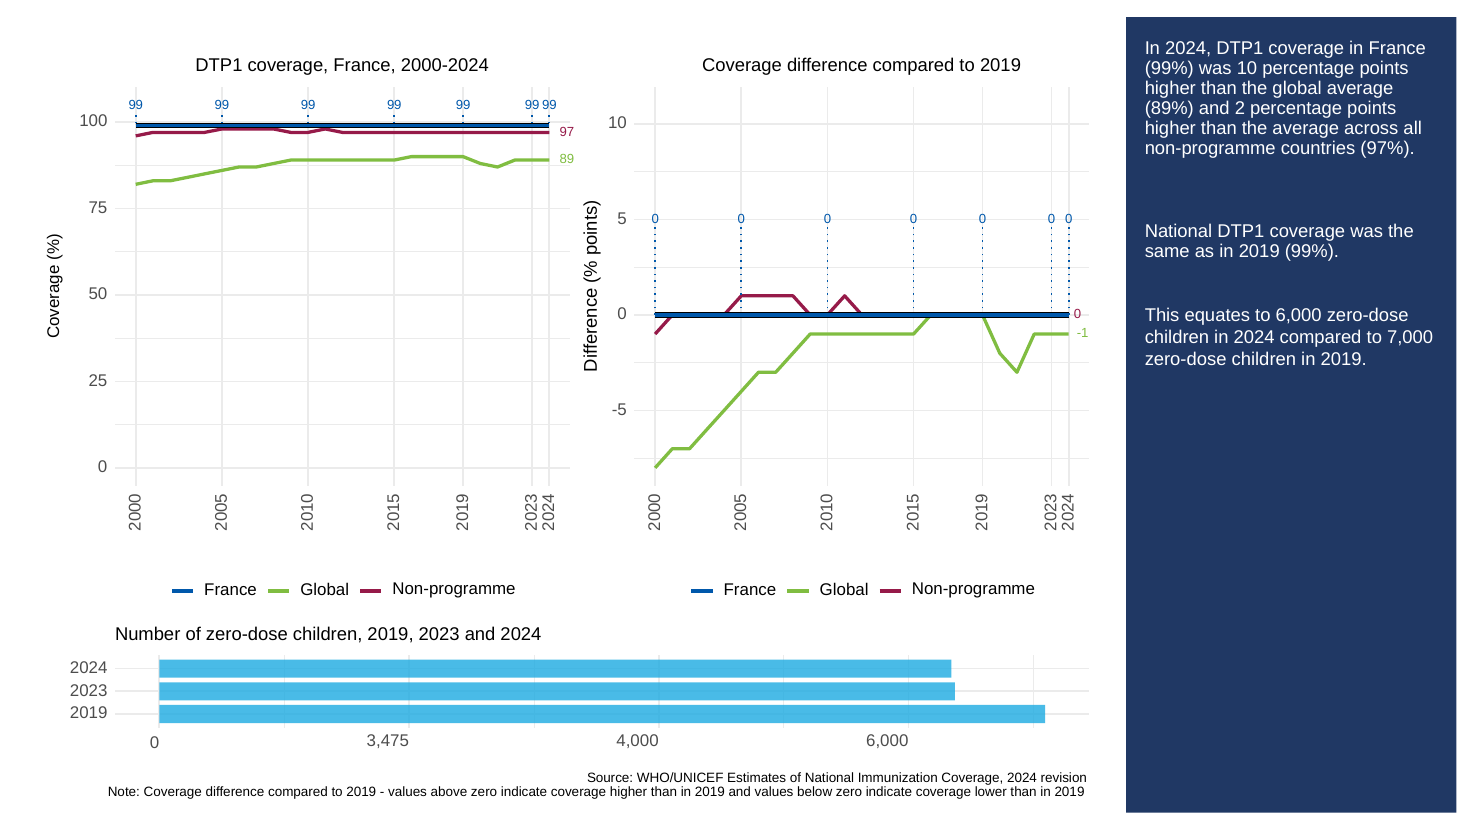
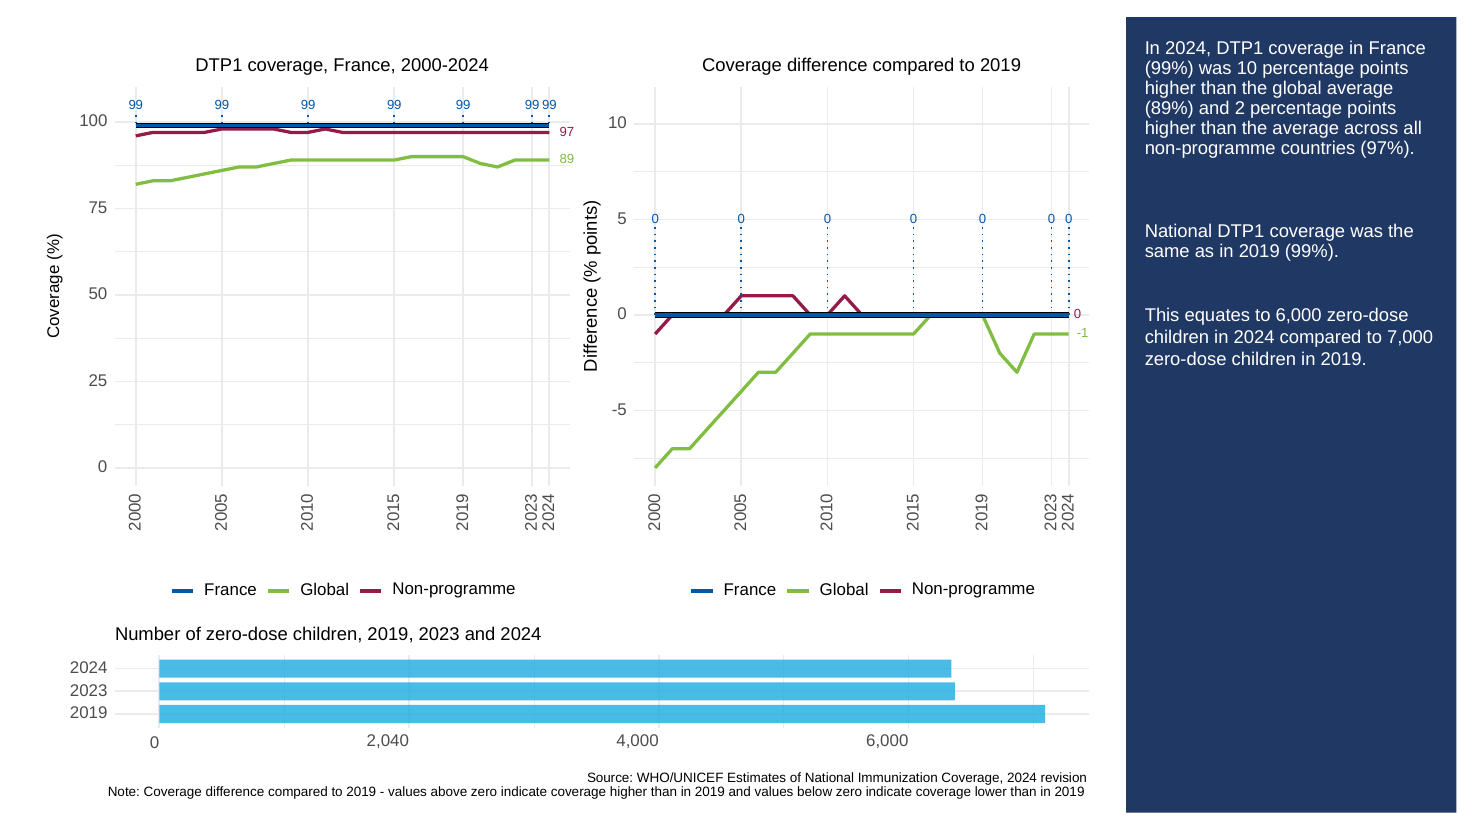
3,475: 3,475 -> 2,040 (388, 741)
